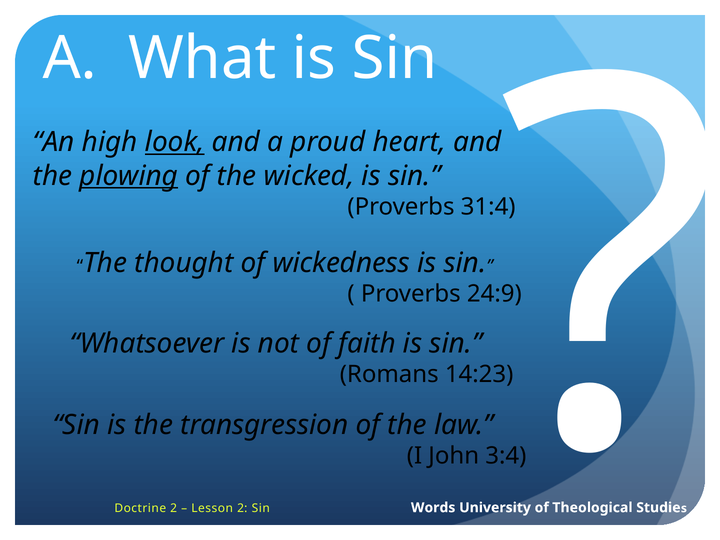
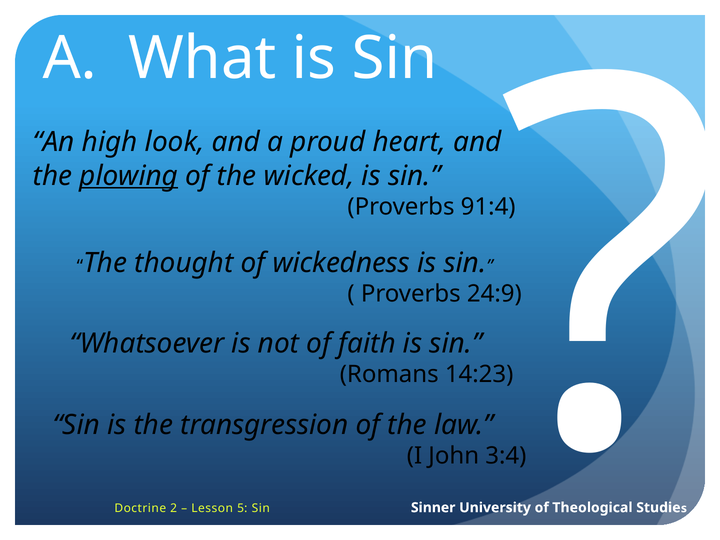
look underline: present -> none (175, 142)
31:4: 31:4 -> 91:4 (488, 207)
Lesson 2: 2 -> 5 (242, 508)
Words: Words -> Sinner (433, 508)
